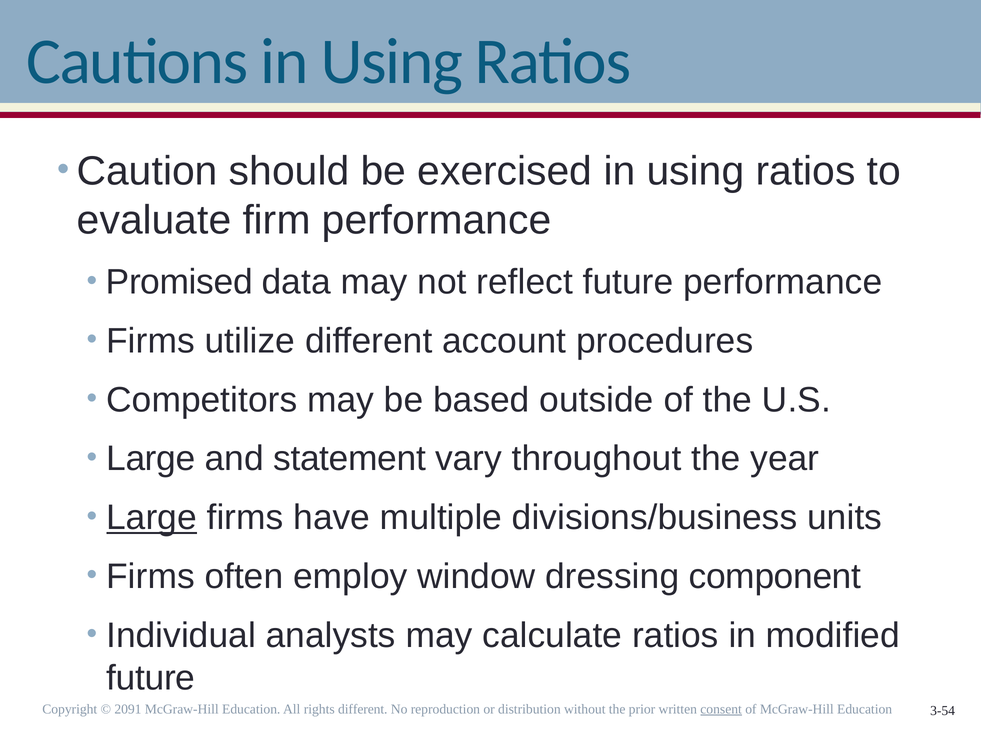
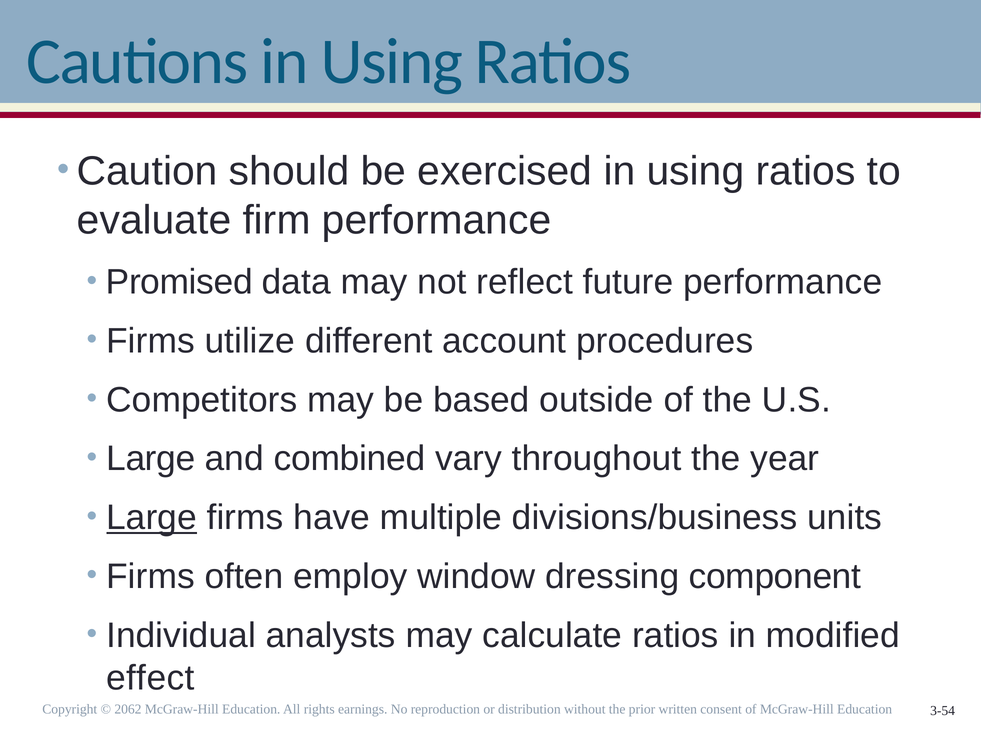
statement: statement -> combined (350, 459)
future: future -> effect (150, 678)
2091: 2091 -> 2062 (128, 709)
rights different: different -> earnings (363, 709)
consent underline: present -> none (721, 709)
